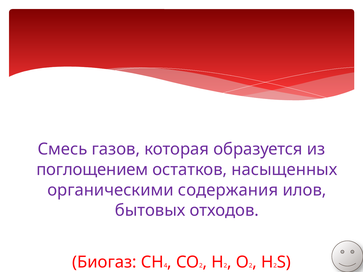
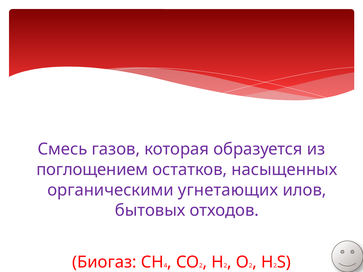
содержания: содержания -> угнетающих (228, 190)
